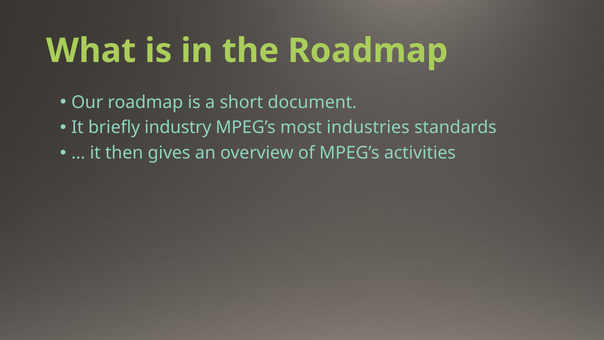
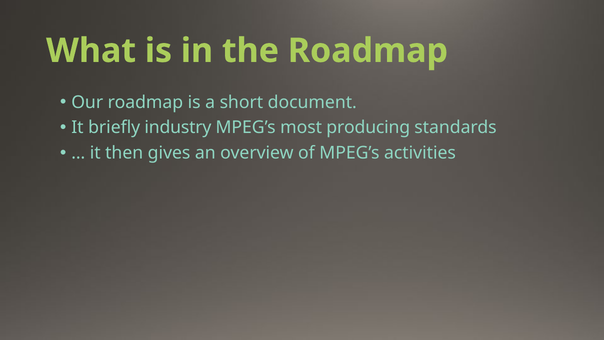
industries: industries -> producing (368, 127)
